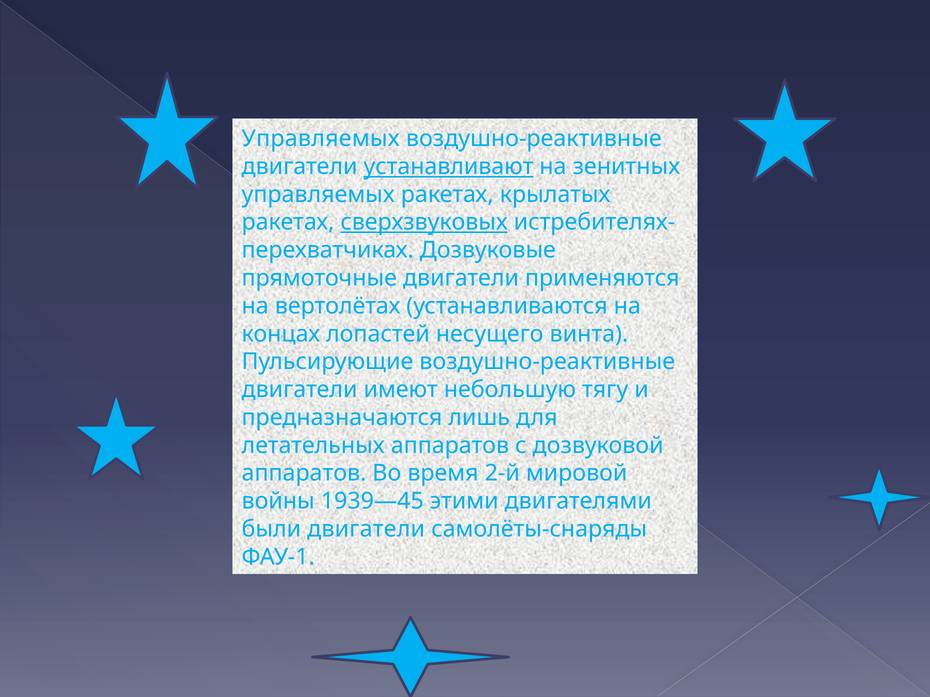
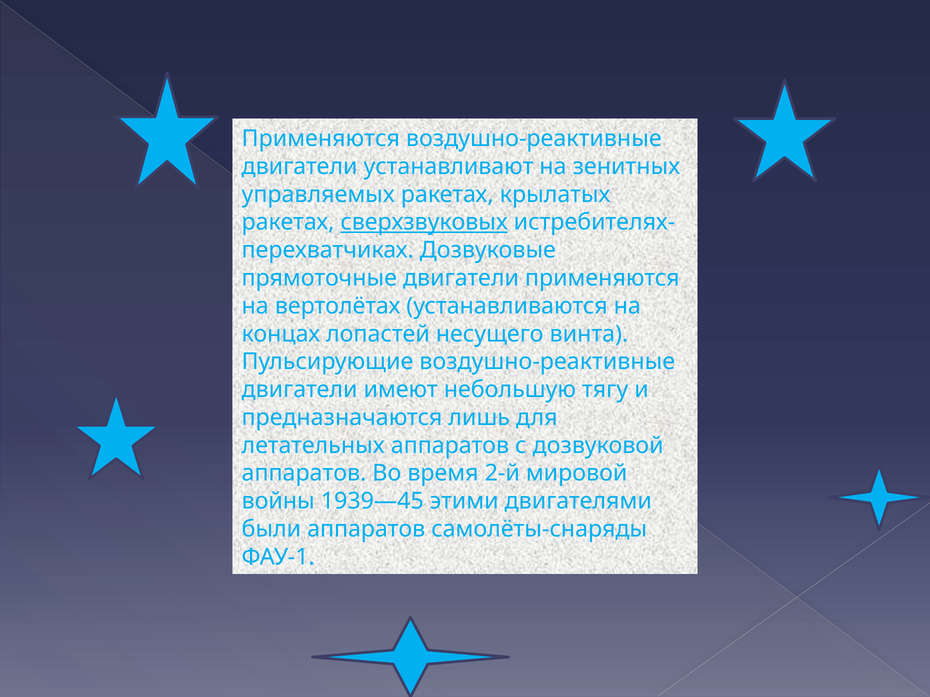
Управляемых: Управляемых -> Применяются (321, 139)
устанавливают underline: present -> none (449, 167)
были двигатели: двигатели -> аппаратов (366, 529)
